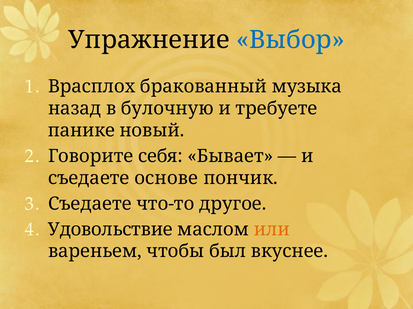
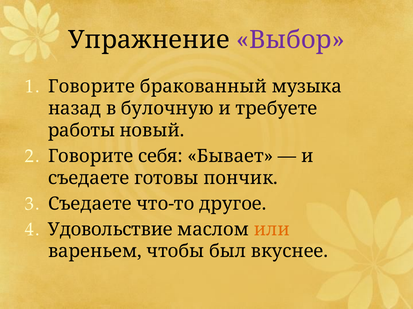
Выбор colour: blue -> purple (290, 40)
Врасплох: Врасплох -> Говорите (92, 87)
панике: панике -> работы (81, 131)
основе: основе -> готовы (166, 178)
